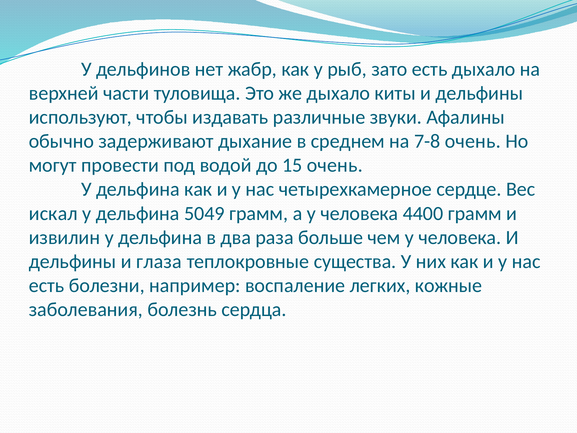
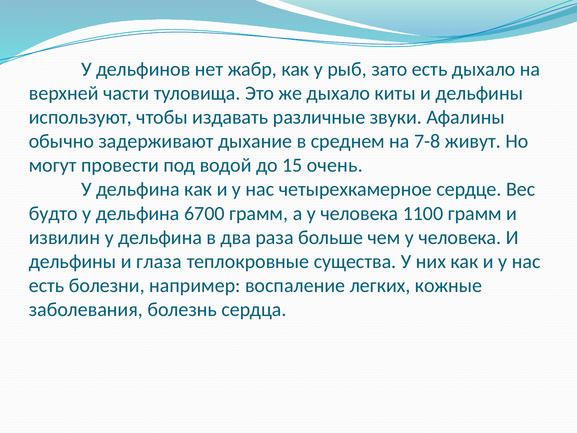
7-8 очень: очень -> живут (473, 141)
искал: искал -> будто (53, 213)
5049: 5049 -> 6700 (204, 213)
4400: 4400 -> 1100 (423, 213)
